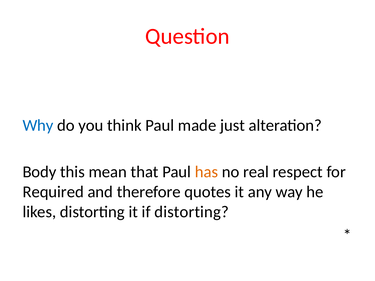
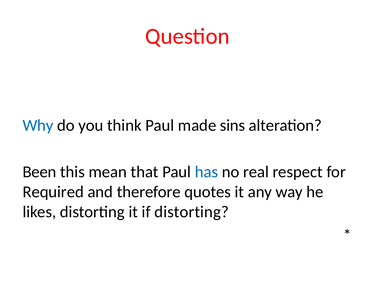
just: just -> sins (233, 125)
Body: Body -> Been (39, 172)
has colour: orange -> blue (206, 172)
